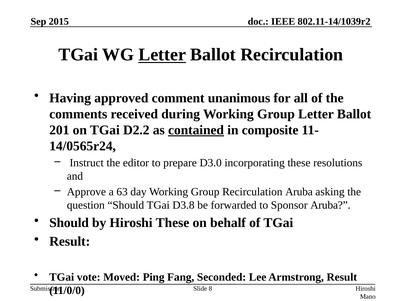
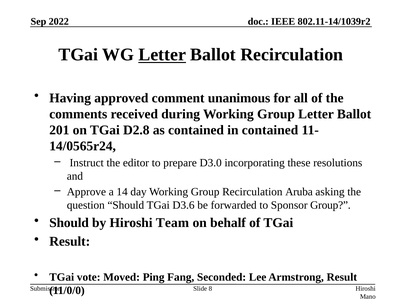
2015: 2015 -> 2022 (59, 21)
D2.2: D2.2 -> D2.8 (136, 130)
contained underline: present -> none (196, 130)
in composite: composite -> contained (270, 130)
63: 63 -> 14 (122, 192)
D3.8: D3.8 -> D3.6 (184, 206)
Sponsor Aruba: Aruba -> Group (330, 206)
Hiroshi These: These -> Team (172, 223)
